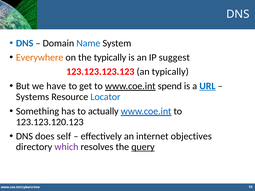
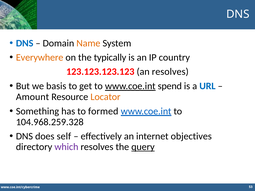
Name colour: blue -> orange (88, 43)
suggest: suggest -> country (174, 58)
an typically: typically -> resolves (170, 72)
have: have -> basis (56, 86)
URL underline: present -> none (207, 86)
Systems: Systems -> Amount (32, 97)
Locator colour: blue -> orange (105, 97)
actually: actually -> formed (103, 111)
123.123.120.123: 123.123.120.123 -> 104.968.259.328 (50, 122)
